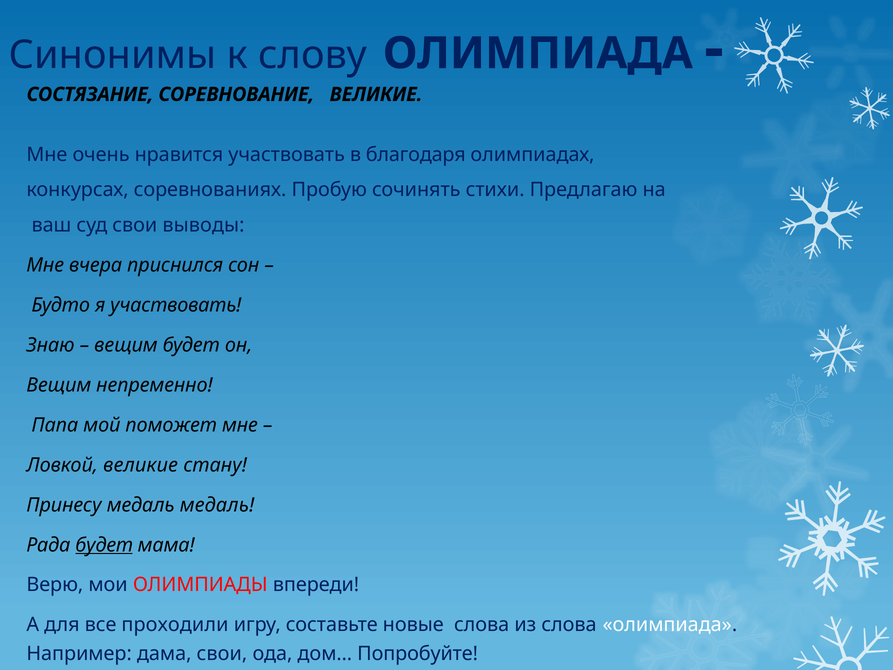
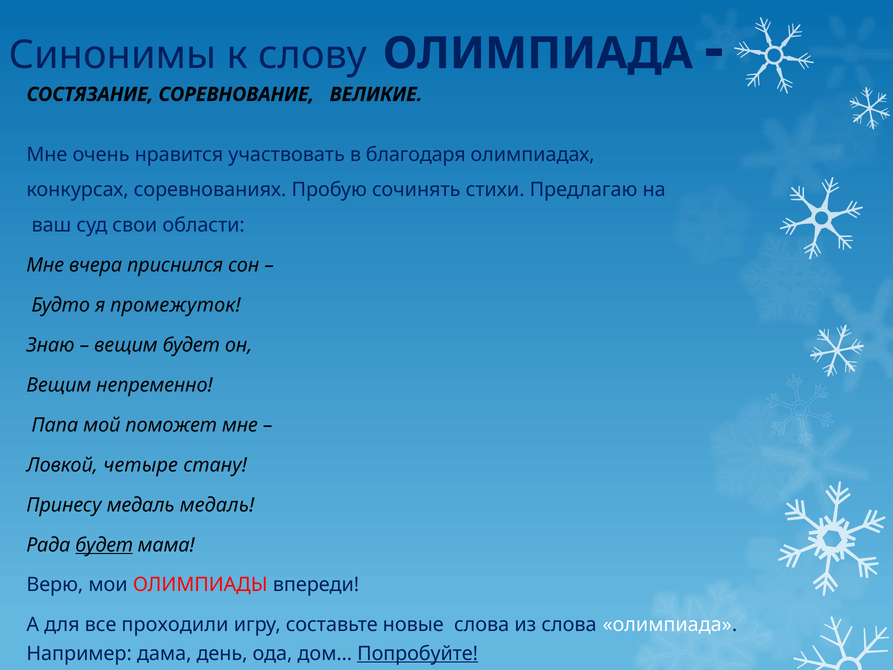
выводы: выводы -> области (204, 225)
я участвовать: участвовать -> промежуток (176, 305)
Ловкой великие: великие -> четыре (141, 465)
дама свои: свои -> день (222, 653)
Попробуйте underline: none -> present (418, 653)
